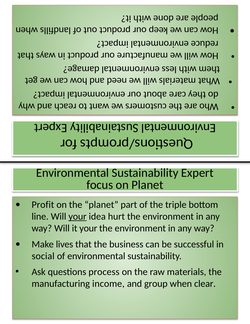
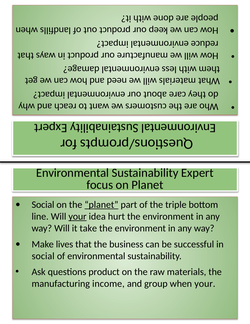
Profit: Profit -> Social (43, 204)
planet underline: none -> present (101, 204)
it your: your -> take (88, 228)
process: process -> product (104, 271)
when clear: clear -> your (205, 283)
